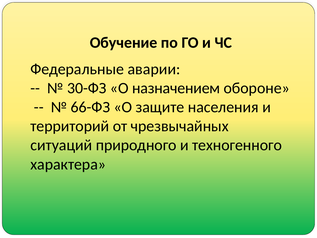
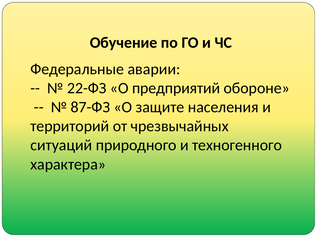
30-ФЗ: 30-ФЗ -> 22-ФЗ (87, 88)
назначением: назначением -> предприятий (176, 88)
66-ФЗ: 66-ФЗ -> 87-ФЗ (90, 107)
